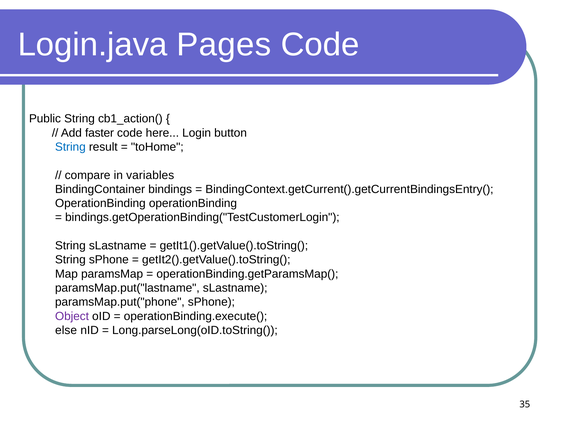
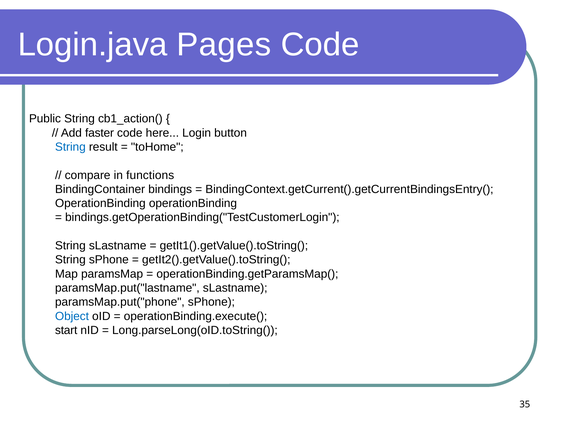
variables: variables -> functions (150, 175)
Object colour: purple -> blue (72, 316)
else: else -> start (66, 330)
